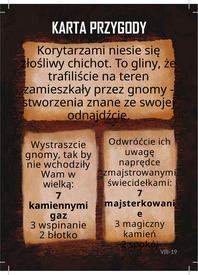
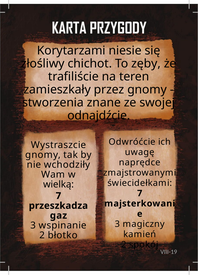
gliny: gliny -> zęby (146, 64)
kamiennymi: kamiennymi -> przeszkadza (58, 206)
